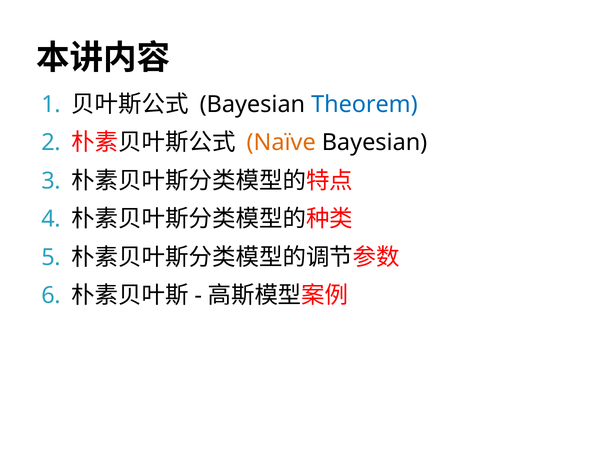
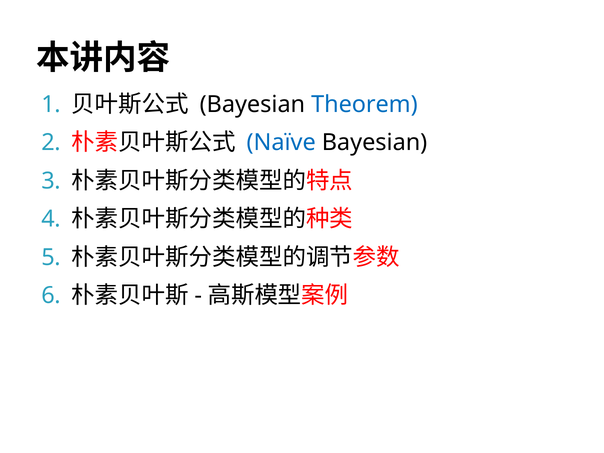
Naïve colour: orange -> blue (281, 143)
